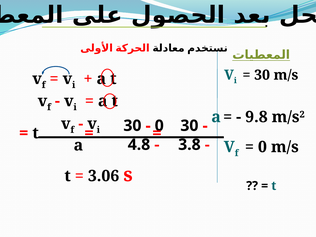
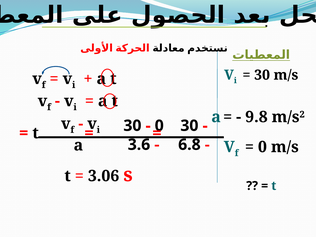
4.8: 4.8 -> 3.6 (139, 145)
3.8: 3.8 -> 6.8 (189, 145)
